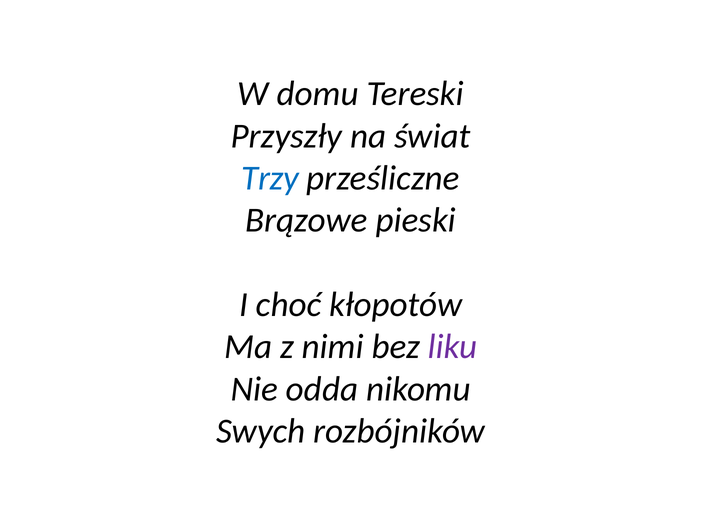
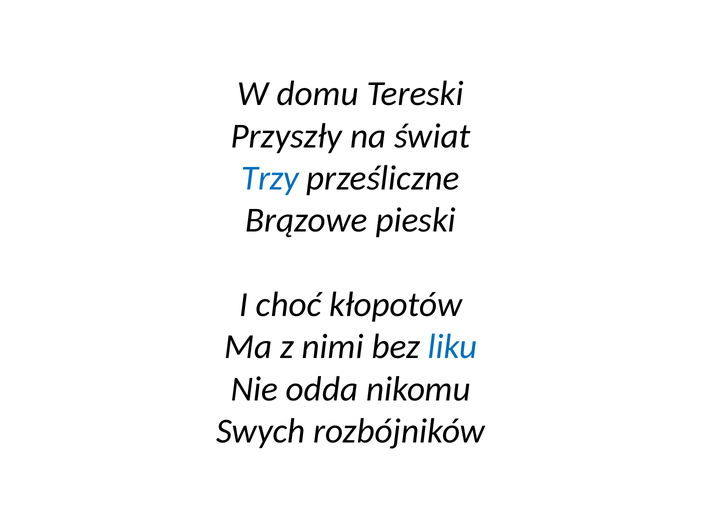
liku colour: purple -> blue (453, 347)
